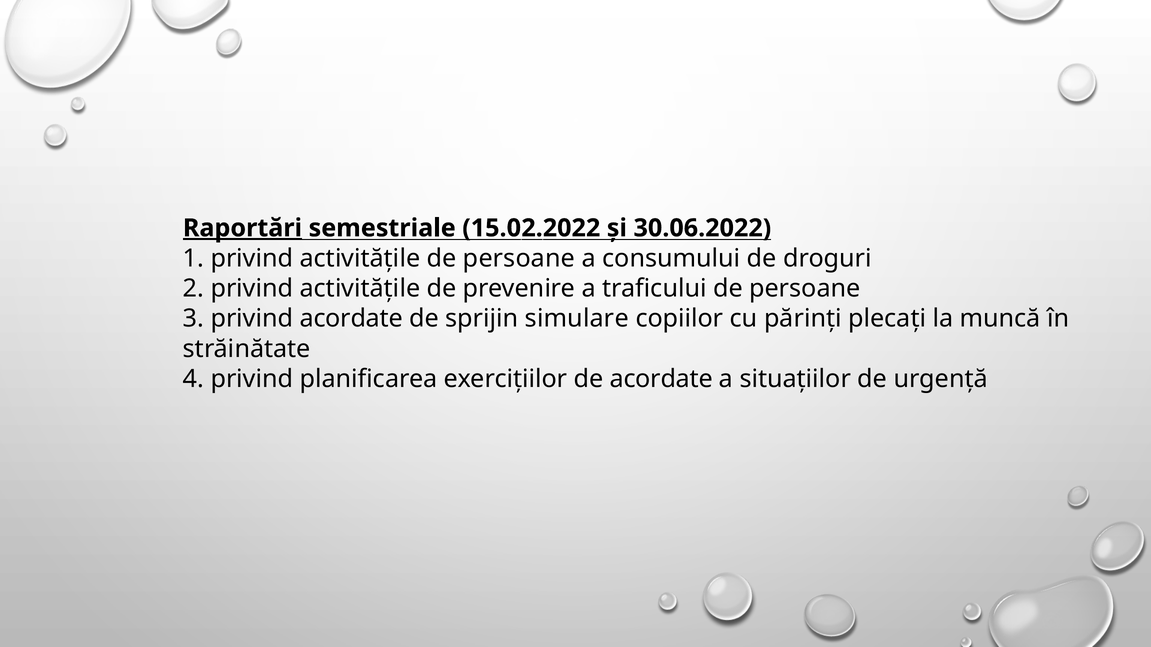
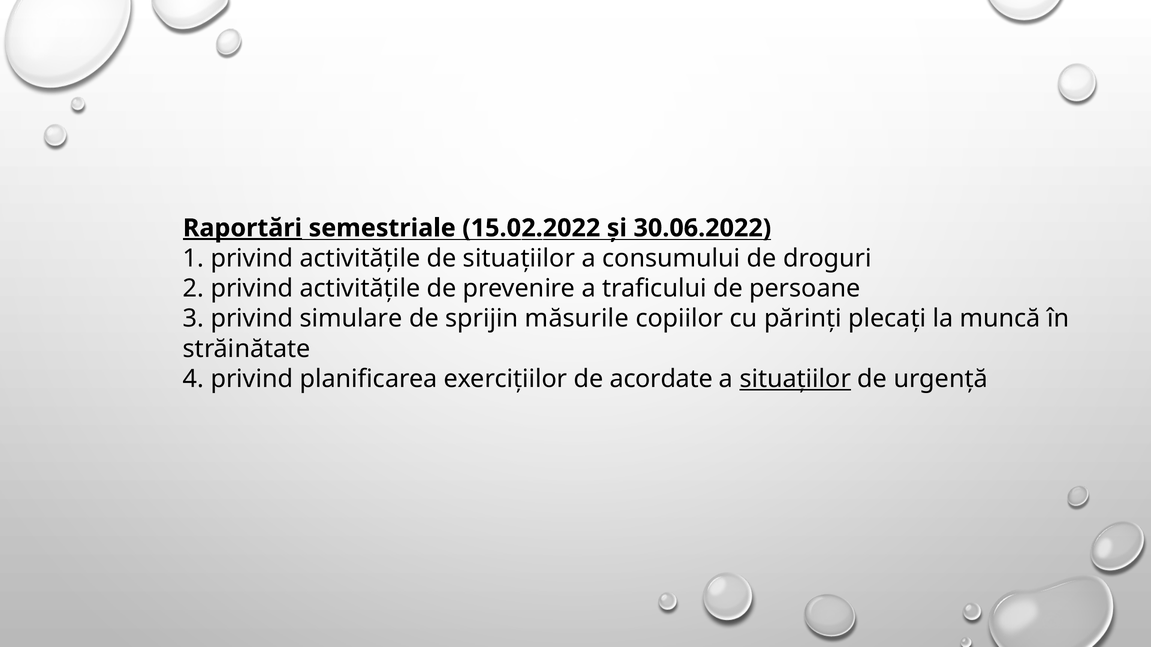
activitățile de persoane: persoane -> situațiilor (519, 258)
privind acordate: acordate -> simulare (351, 319)
simulare: simulare -> măsurile (577, 319)
situațiilor underline: none -> present (795, 379)
